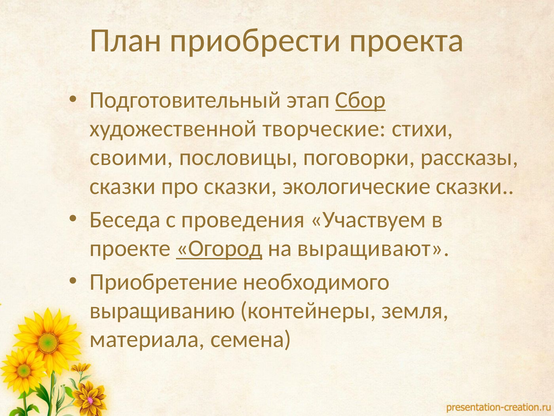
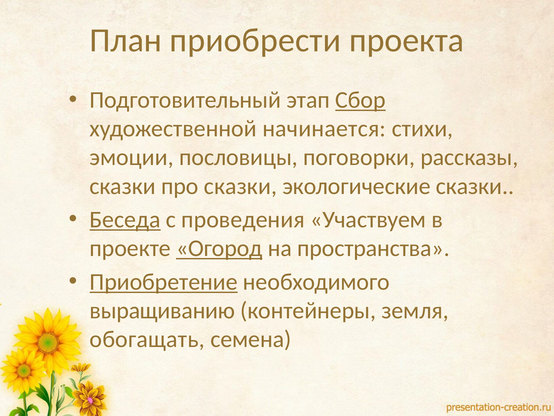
творческие: творческие -> начинается (324, 129)
своими: своими -> эмоции (132, 157)
Беседа underline: none -> present (125, 219)
выращивают: выращивают -> пространства (374, 248)
Приобретение underline: none -> present (164, 282)
материала: материала -> обогащать (147, 339)
